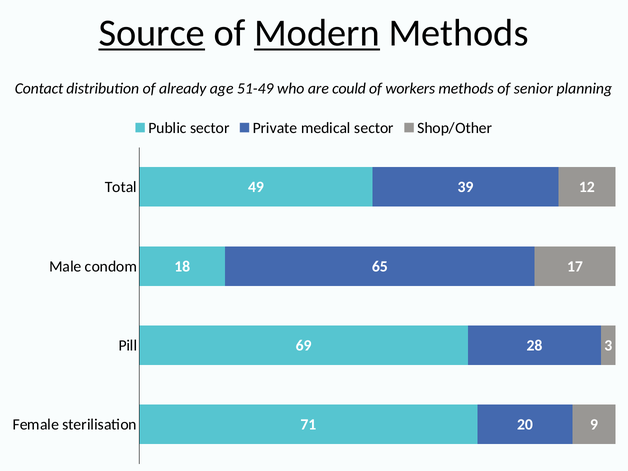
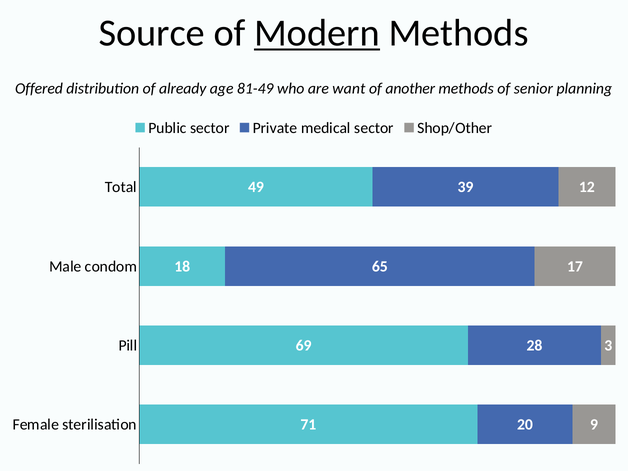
Source underline: present -> none (152, 33)
Contact: Contact -> Offered (39, 88)
51-49: 51-49 -> 81-49 (255, 88)
could: could -> want (349, 88)
workers: workers -> another (410, 88)
